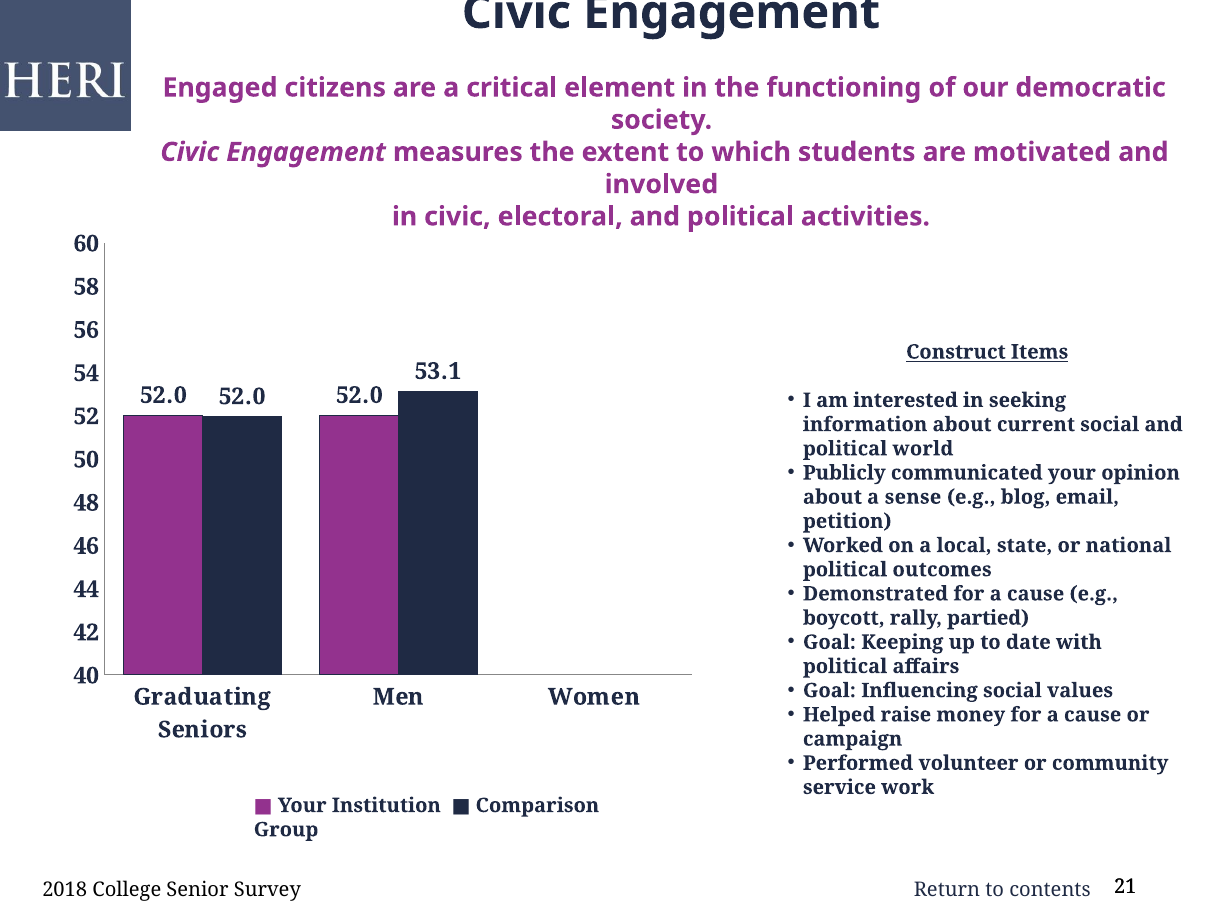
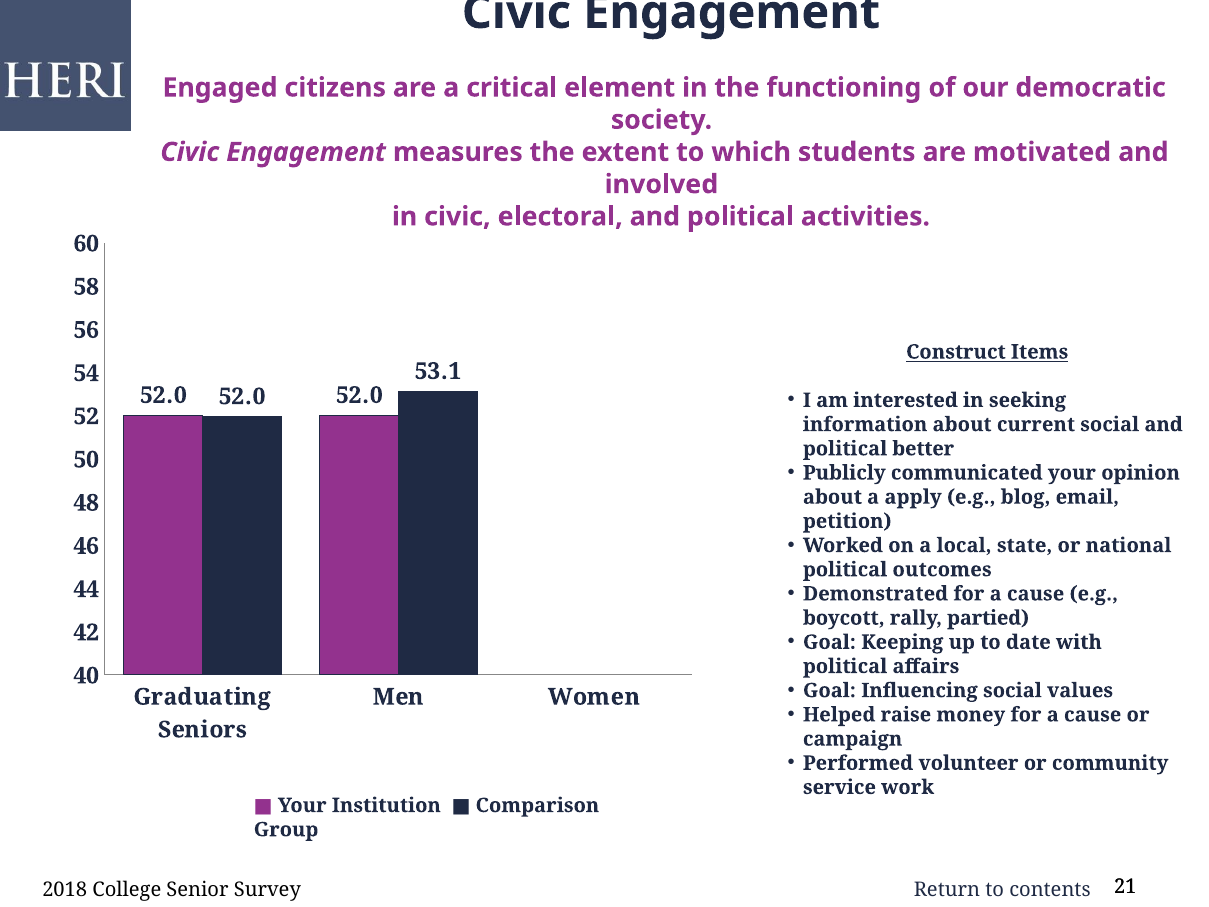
world: world -> better (923, 449)
sense: sense -> apply (913, 497)
